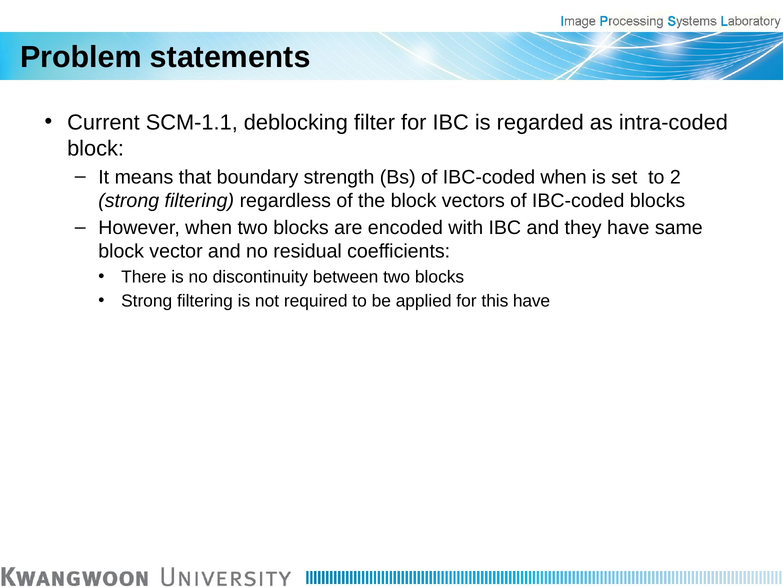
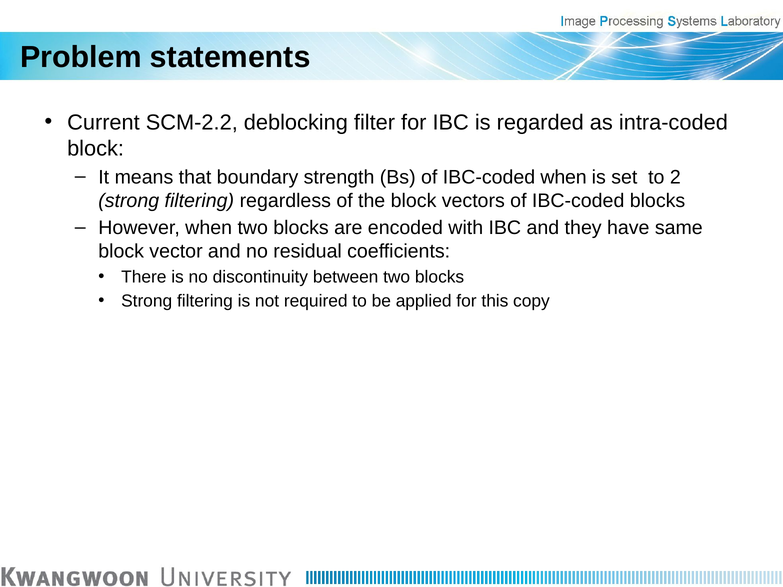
SCM-1.1: SCM-1.1 -> SCM-2.2 (192, 122)
this have: have -> copy (531, 301)
